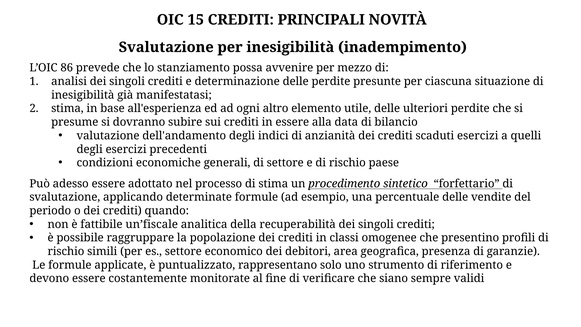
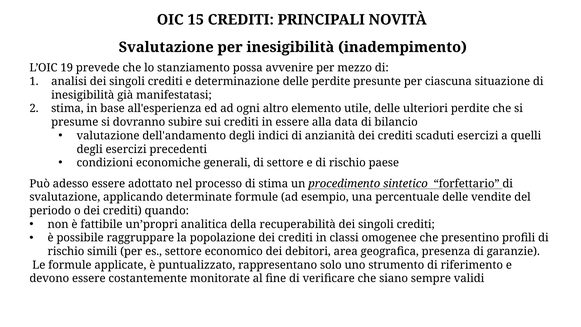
86: 86 -> 19 (67, 68)
un’fiscale: un’fiscale -> un’propri (152, 224)
